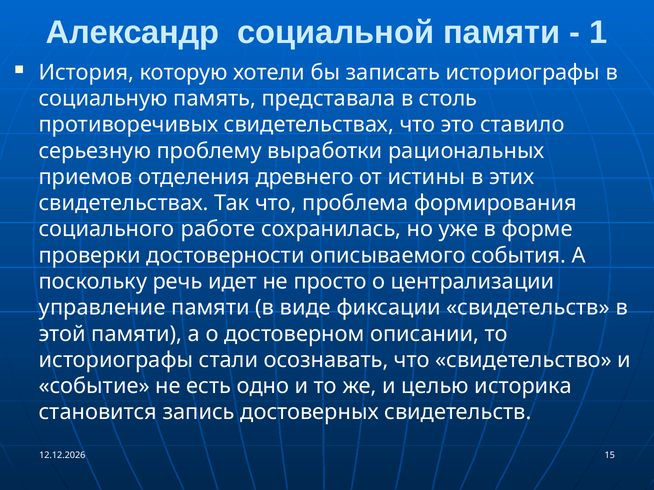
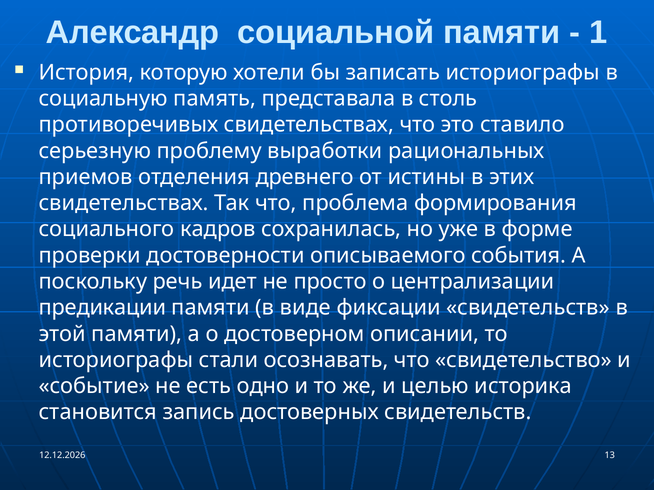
работе: работе -> кадров (218, 230)
управление: управление -> предикации (102, 308)
15: 15 -> 13 (610, 456)
